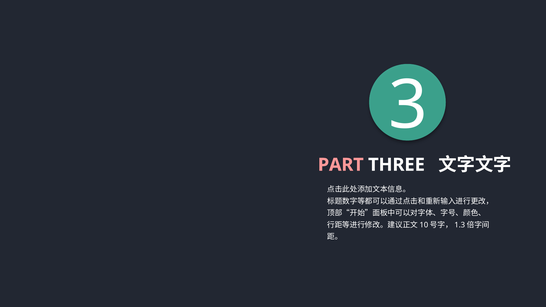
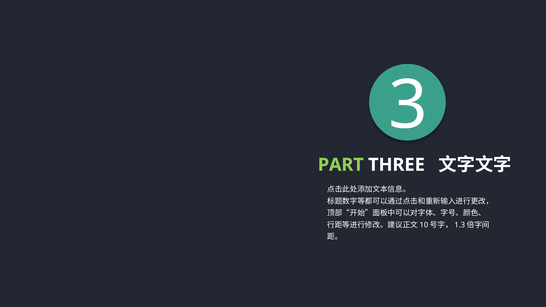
PART colour: pink -> light green (341, 165)
